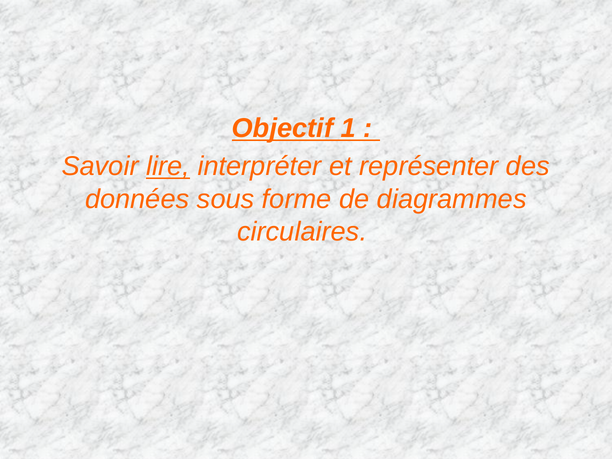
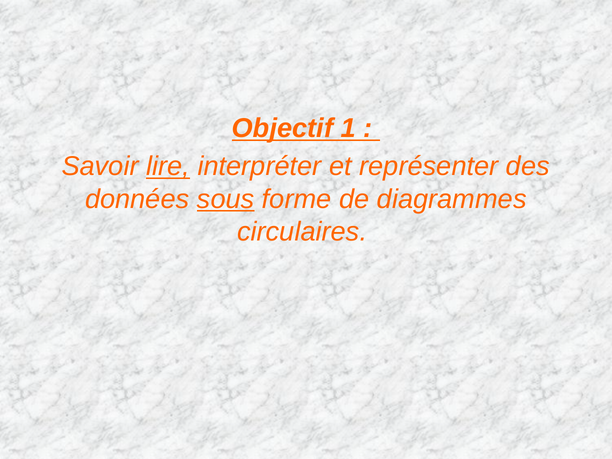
sous underline: none -> present (226, 199)
